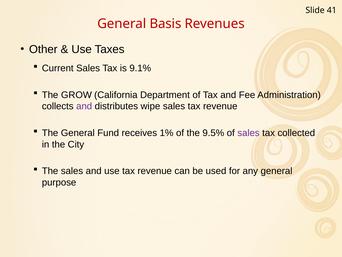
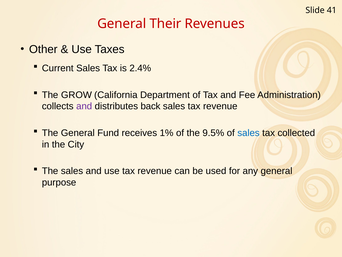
Basis: Basis -> Their (166, 24)
9.1%: 9.1% -> 2.4% (140, 68)
wipe: wipe -> back (151, 106)
sales colour: purple -> blue (249, 133)
